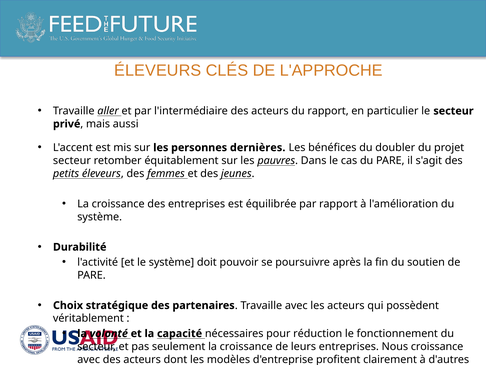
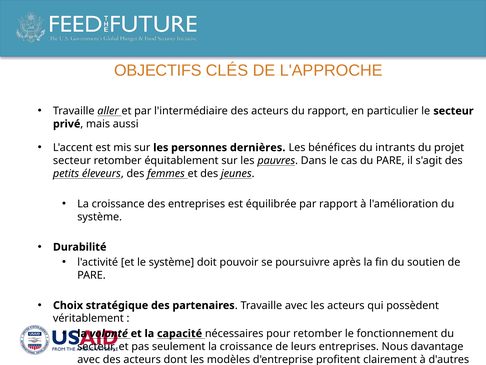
ÉLEVEURS: ÉLEVEURS -> OBJECTIFS (158, 70)
doubler: doubler -> intrants (395, 147)
pour réduction: réduction -> retomber (318, 333)
Nous croissance: croissance -> davantage (437, 346)
